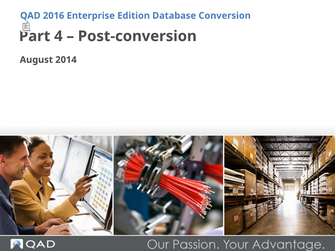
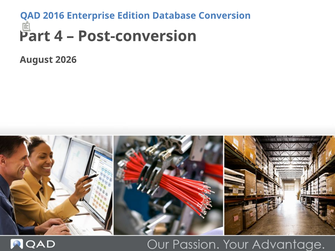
2014: 2014 -> 2026 (66, 60)
